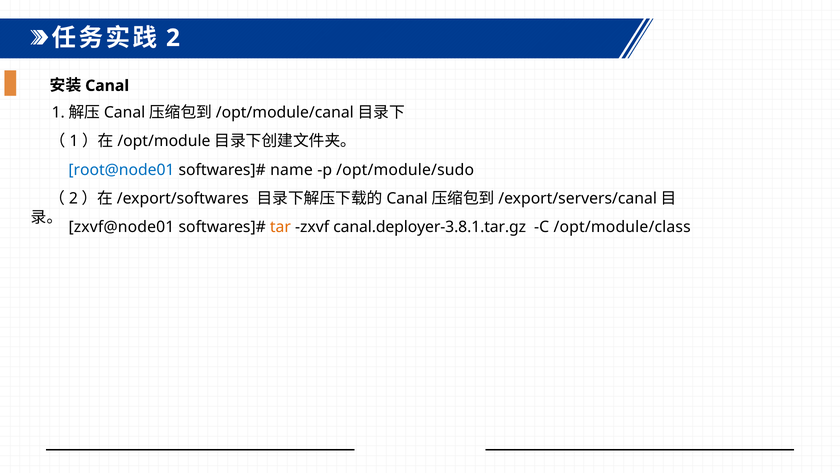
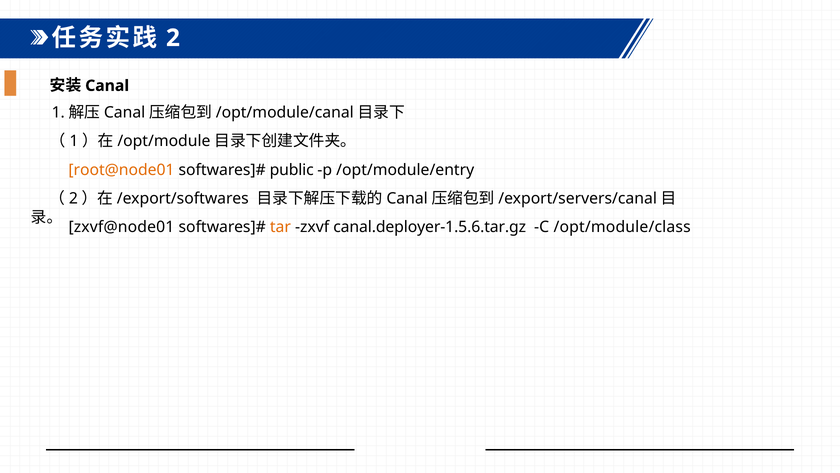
root@node01 colour: blue -> orange (121, 170)
name: name -> public (292, 170)
/opt/module/sudo: /opt/module/sudo -> /opt/module/entry (405, 170)
canal.deployer-3.8.1.tar.gz: canal.deployer-3.8.1.tar.gz -> canal.deployer-1.5.6.tar.gz (430, 227)
